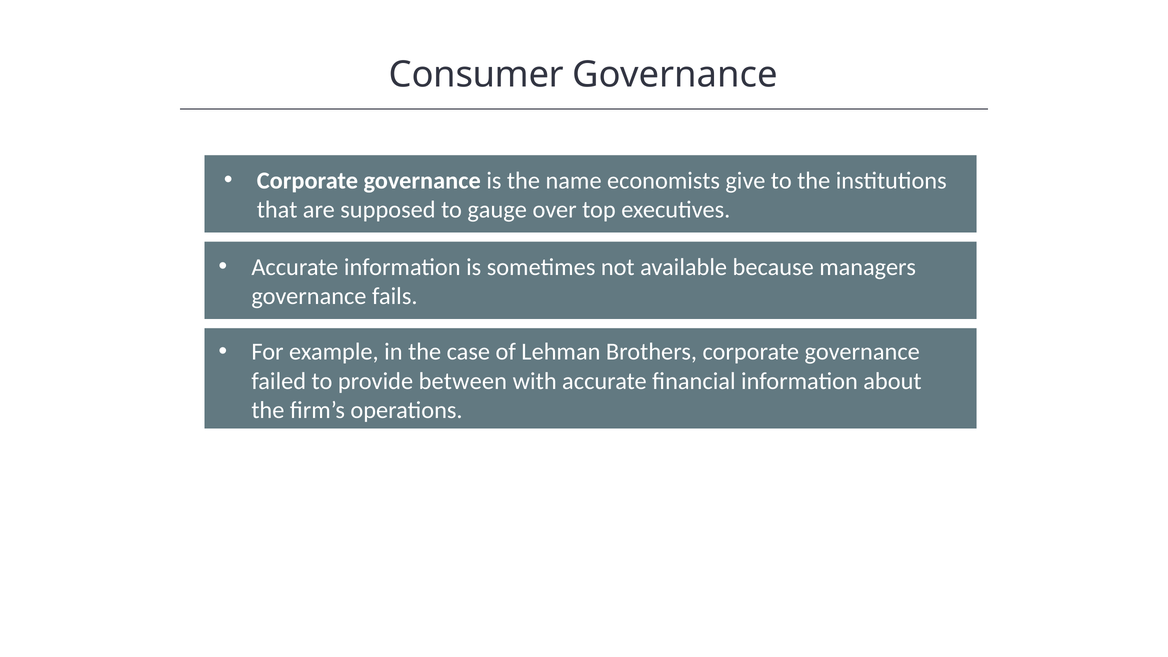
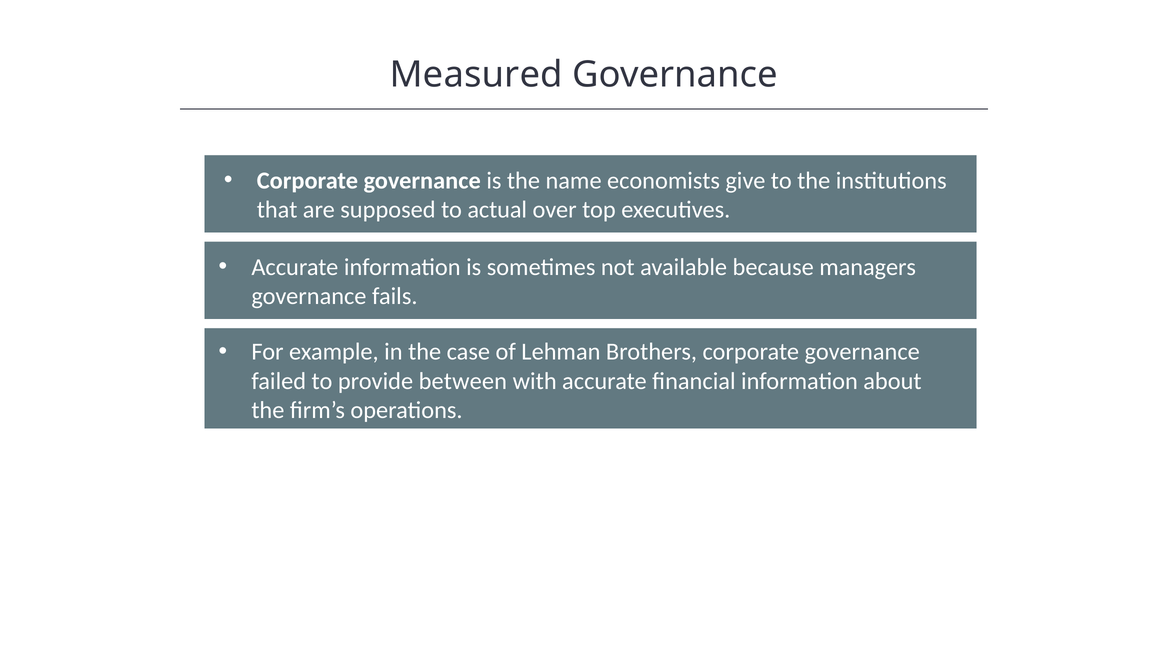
Consumer: Consumer -> Measured (476, 75)
gauge: gauge -> actual (497, 210)
